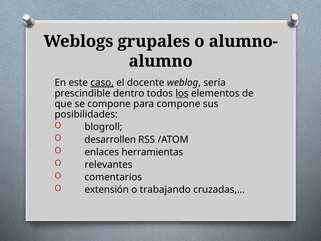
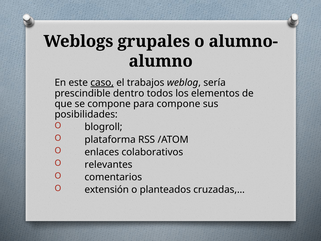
docente: docente -> trabajos (146, 83)
los underline: present -> none (182, 93)
desarrollen: desarrollen -> plataforma (110, 139)
herramientas: herramientas -> colaborativos (152, 152)
trabajando: trabajando -> planteados (165, 189)
